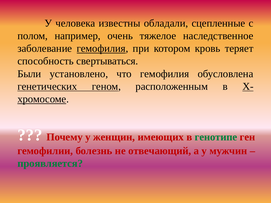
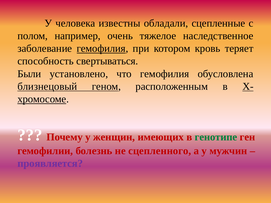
генетических: генетических -> близнецовый (47, 86)
отвечающий: отвечающий -> сцепленного (160, 151)
проявляется colour: green -> purple (50, 164)
